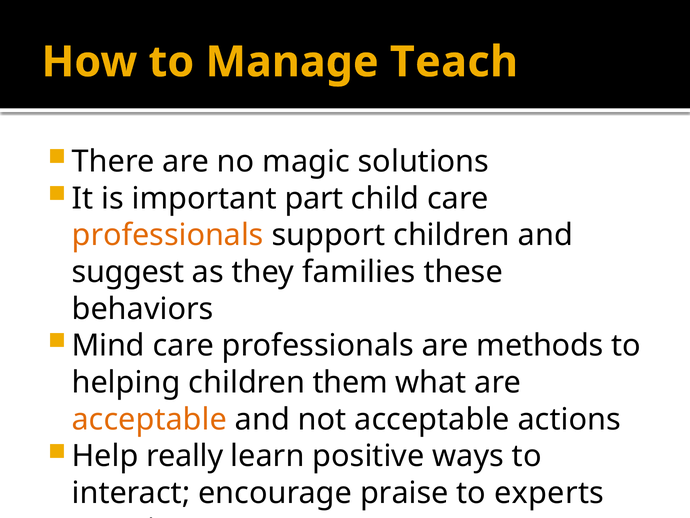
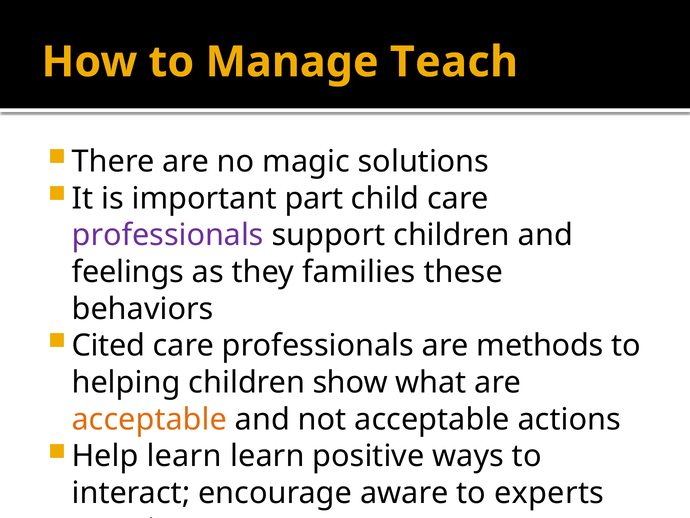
professionals colour: orange -> purple (168, 235)
suggest: suggest -> feelings (128, 272)
Mind: Mind -> Cited (108, 345)
them: them -> show (350, 382)
Help really: really -> learn (184, 456)
praise: praise -> aware (404, 493)
